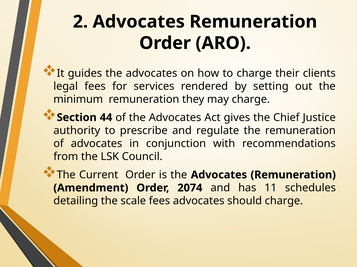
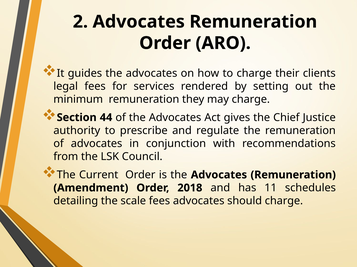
2074: 2074 -> 2018 (190, 188)
